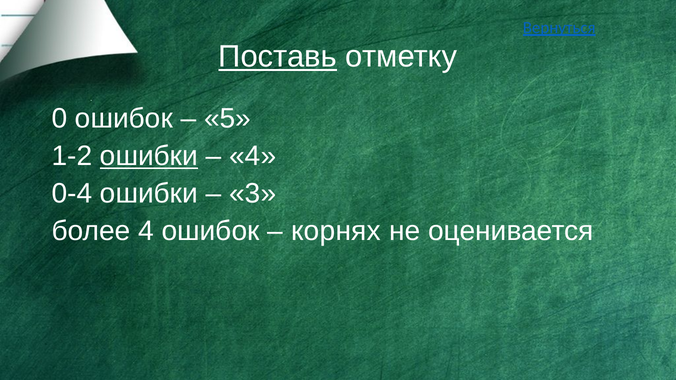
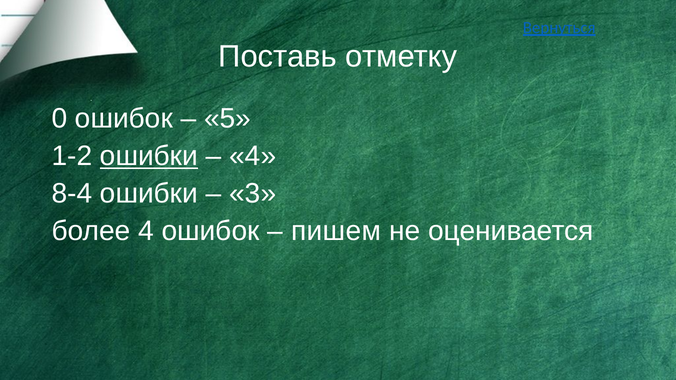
Поставь underline: present -> none (278, 57)
0-4: 0-4 -> 8-4 (72, 194)
корнях: корнях -> пишем (336, 231)
